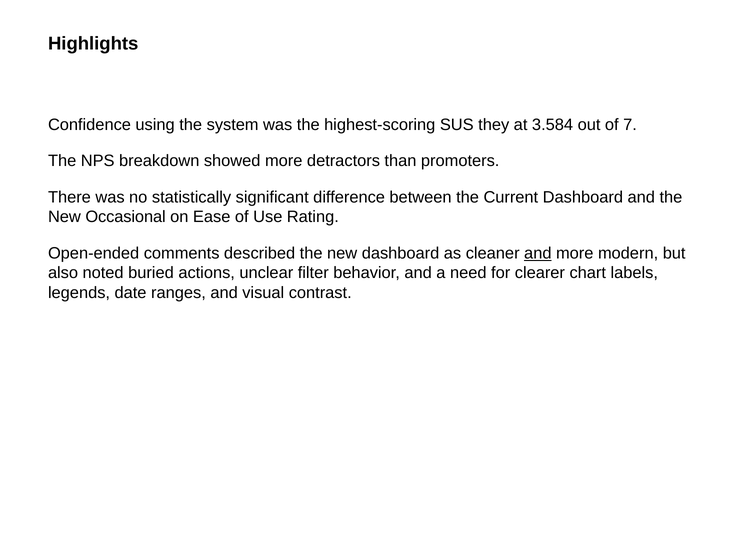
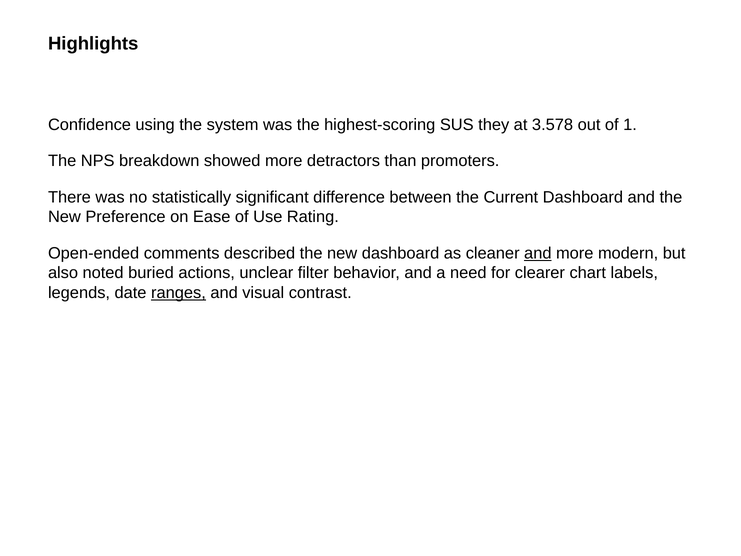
3.584: 3.584 -> 3.578 (553, 125)
7: 7 -> 1 (630, 125)
Occasional: Occasional -> Preference (126, 217)
ranges underline: none -> present (178, 293)
